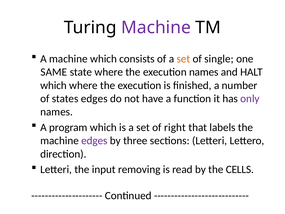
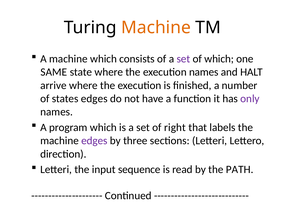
Machine colour: purple -> orange (156, 28)
set colour: orange -> purple (183, 59)
of single: single -> which (219, 59)
which: which -> arrive (53, 85)
removing: removing -> sequence (139, 169)
CELLS: CELLS -> PATH (240, 169)
